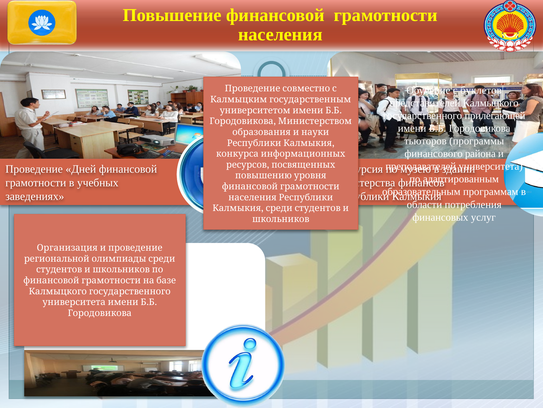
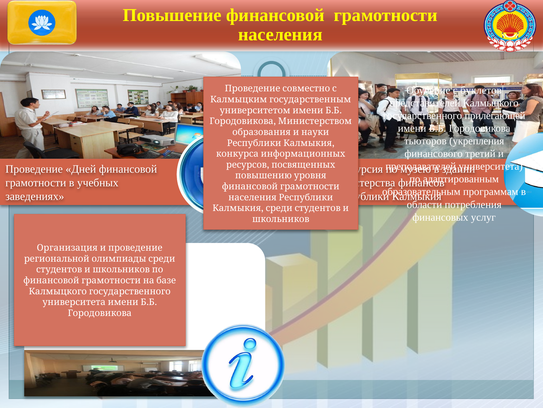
программы: программы -> укрепления (477, 141)
района: района -> третий (480, 153)
